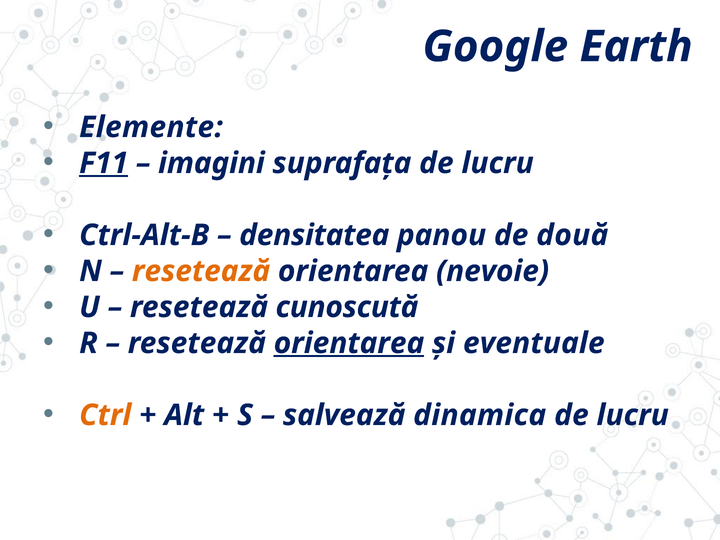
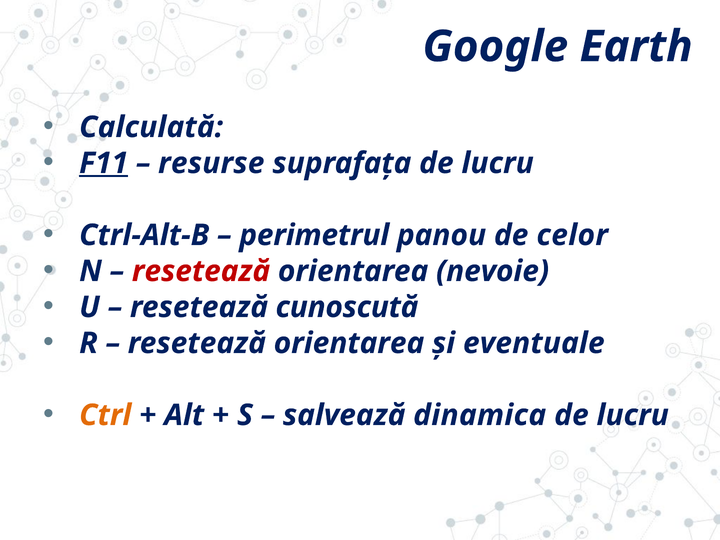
Elemente: Elemente -> Calculată (151, 127)
imagini: imagini -> resurse (211, 163)
densitatea: densitatea -> perimetrul (314, 235)
două: două -> celor (572, 235)
resetează colour: orange -> red (201, 271)
orientarea underline: present -> none (349, 343)
